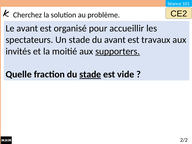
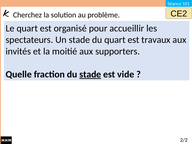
Le avant: avant -> quart (27, 28)
du avant: avant -> quart (115, 40)
supporters underline: present -> none (118, 51)
